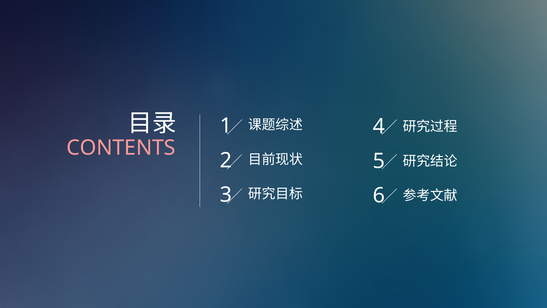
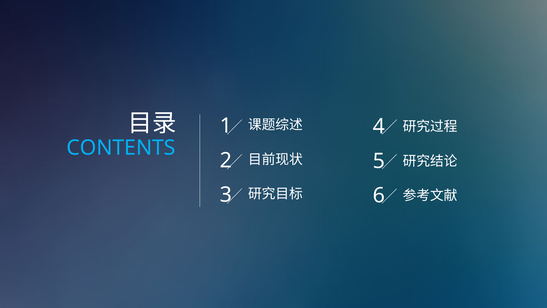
CONTENTS colour: pink -> light blue (121, 148)
